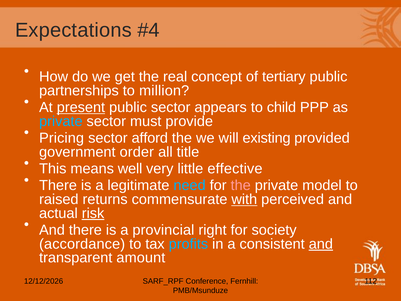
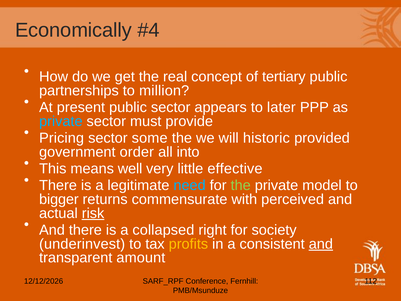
Expectations: Expectations -> Economically (74, 30)
present underline: present -> none (81, 107)
child: child -> later (281, 107)
afford: afford -> some (150, 138)
existing: existing -> historic (266, 138)
title: title -> into (188, 152)
the colour: pink -> light green (241, 185)
raised: raised -> bigger (59, 199)
with underline: present -> none (244, 199)
provincial: provincial -> collapsed (163, 230)
accordance: accordance -> underinvest (82, 244)
profits colour: light blue -> yellow (188, 244)
